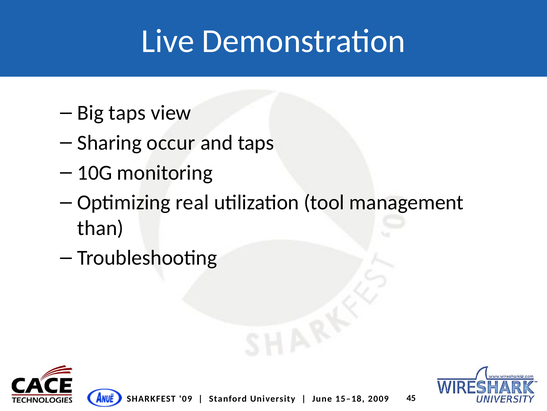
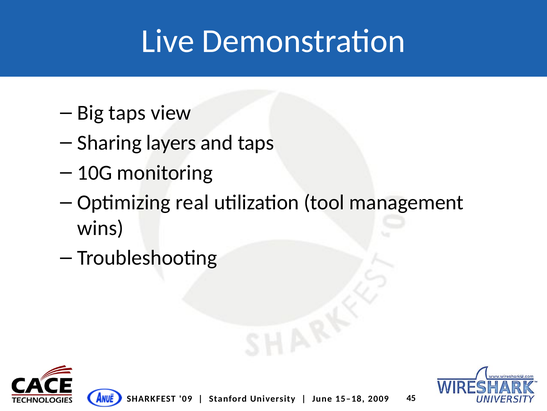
occur: occur -> layers (171, 143)
than: than -> wins (100, 228)
